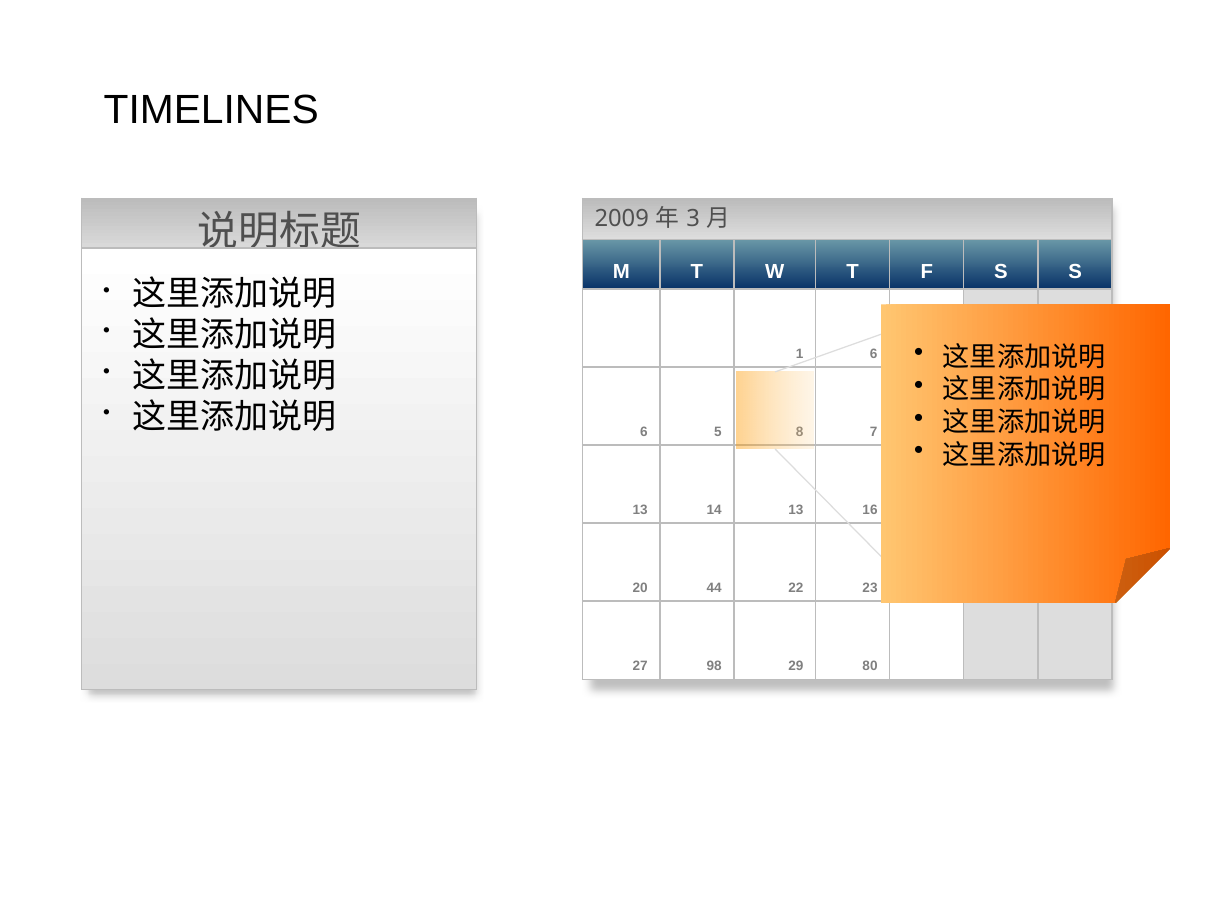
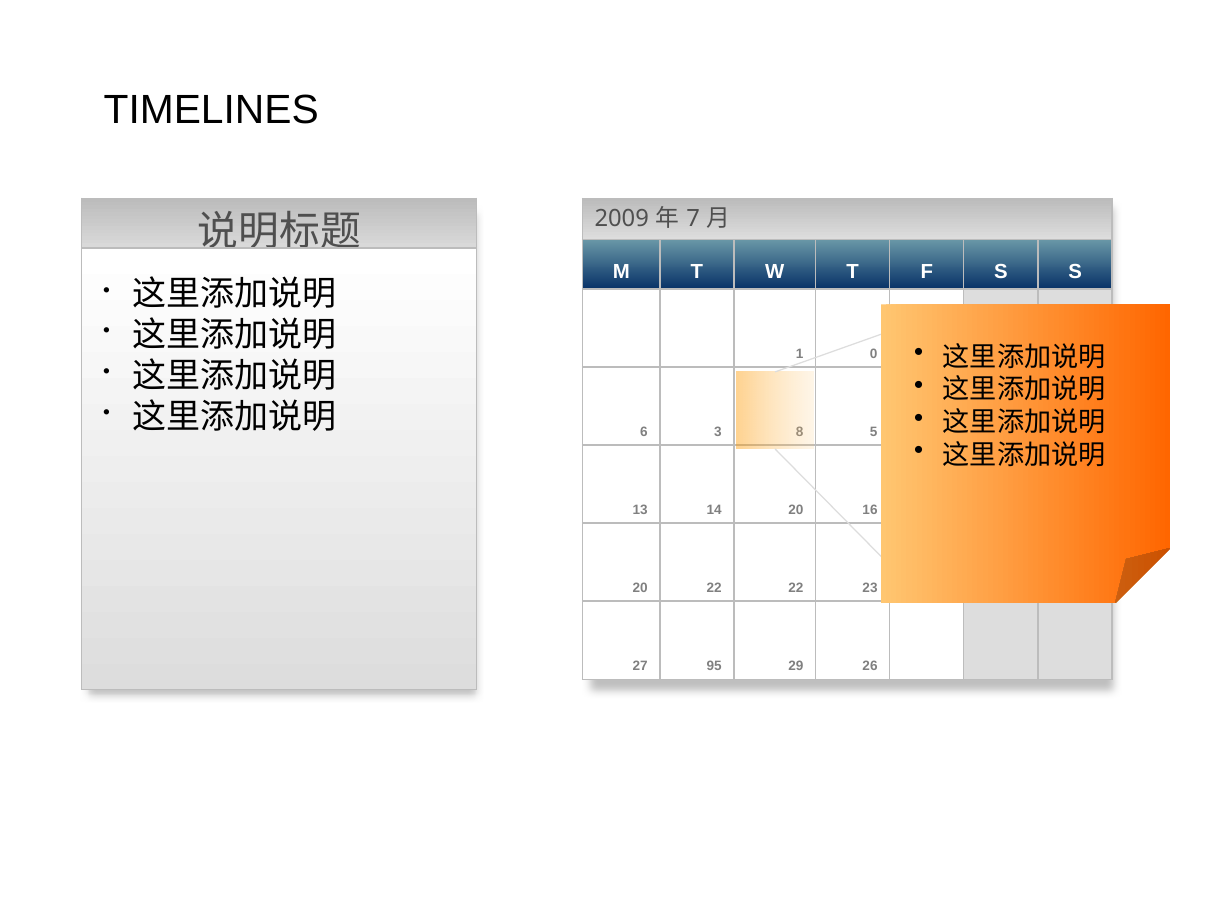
3: 3 -> 7 (693, 219)
1 6: 6 -> 0 (874, 354)
6 5: 5 -> 3 (718, 432)
7: 7 -> 5 (874, 432)
14 13: 13 -> 20 (796, 510)
20 44: 44 -> 22 (714, 588)
98: 98 -> 95 (714, 666)
29 80: 80 -> 26 (870, 666)
